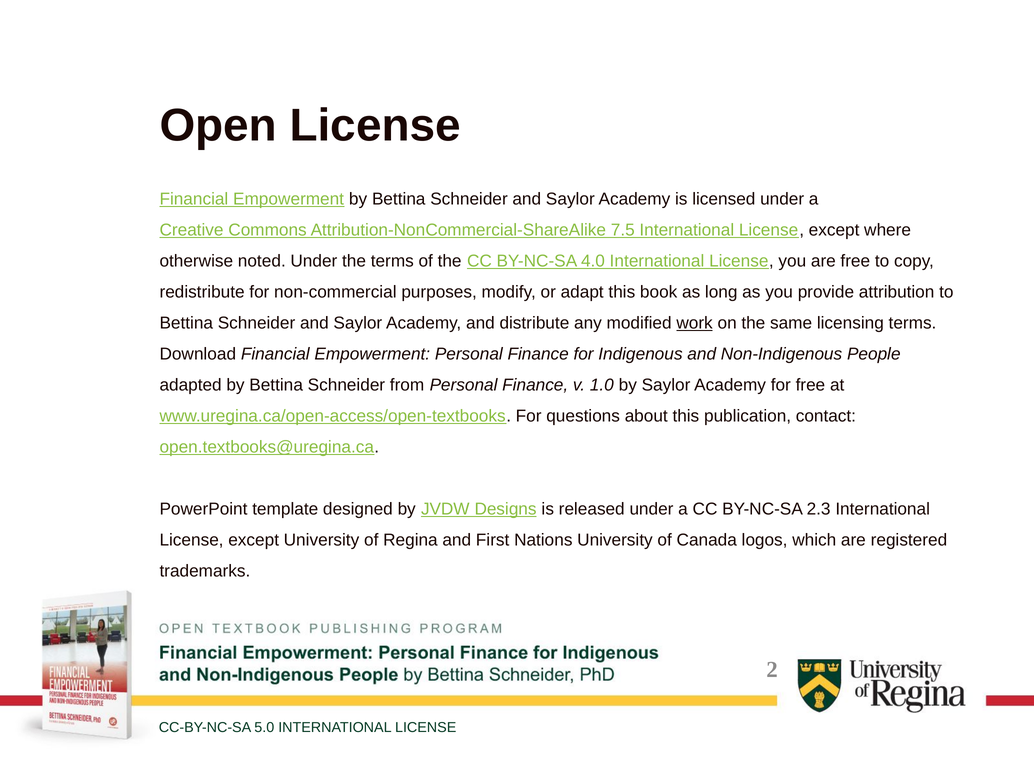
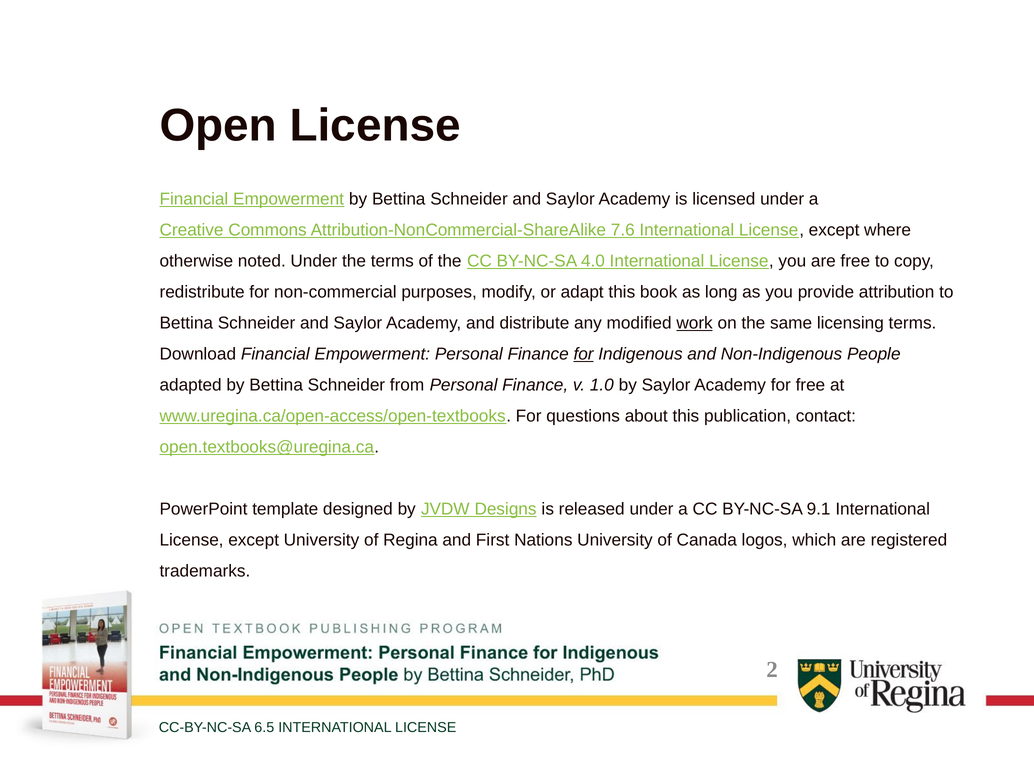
7.5: 7.5 -> 7.6 (623, 230)
for underline: none -> present (584, 354)
2.3: 2.3 -> 9.1 (819, 509)
5.0: 5.0 -> 6.5 (264, 728)
